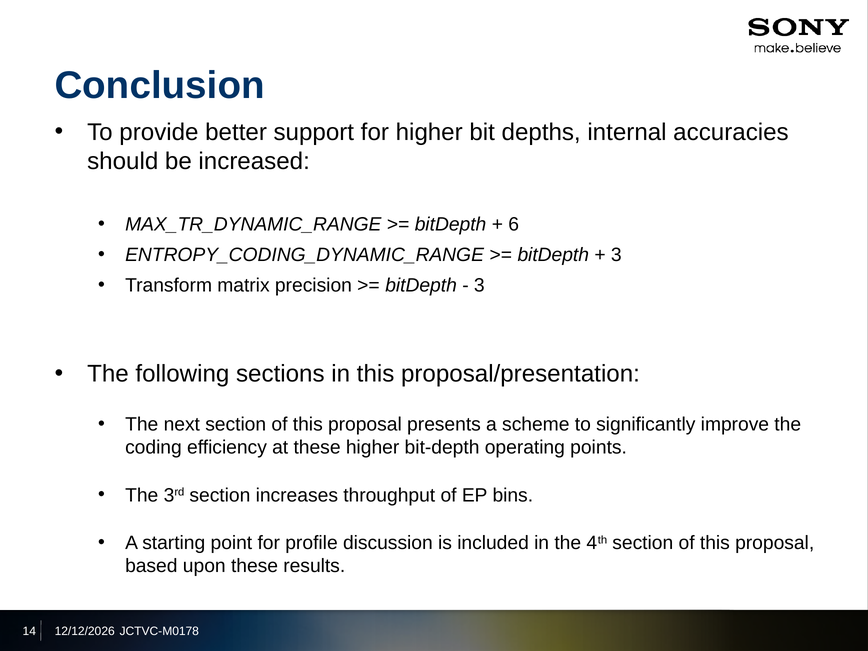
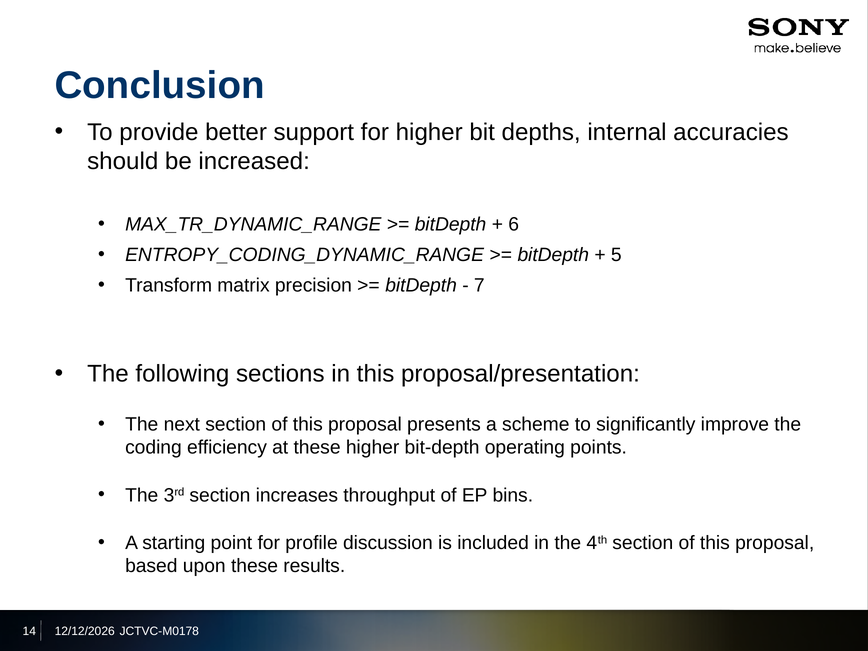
3: 3 -> 5 (616, 255)
3: 3 -> 7 (479, 285)
